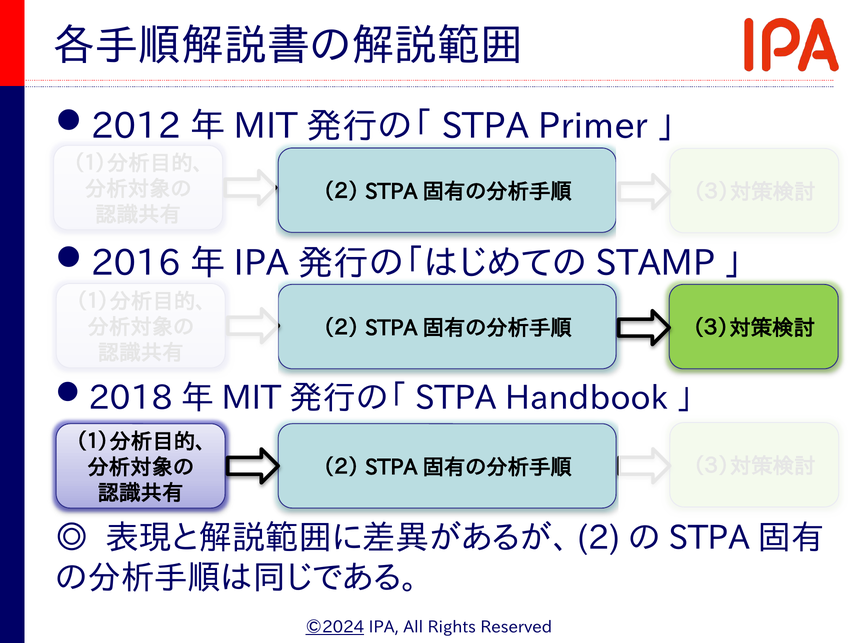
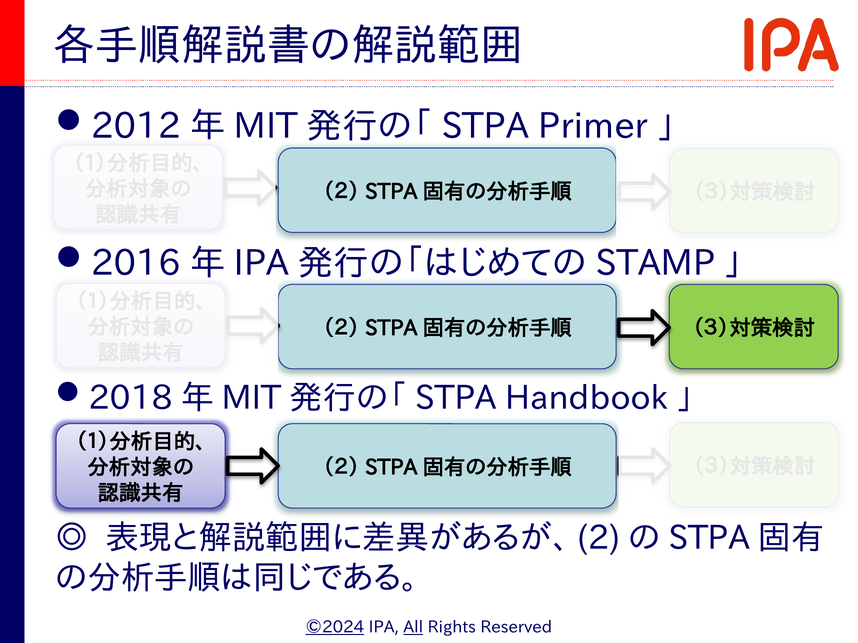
All underline: none -> present (413, 628)
